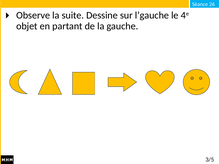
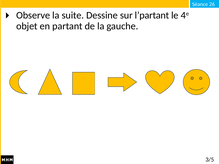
l’gauche: l’gauche -> l’partant (152, 15)
